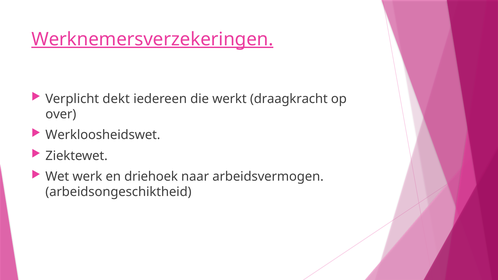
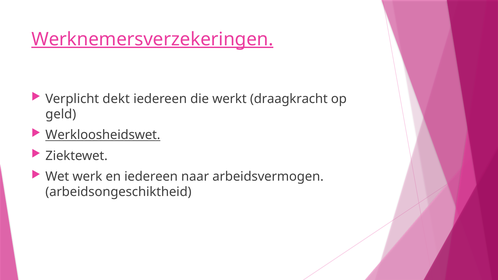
over: over -> geld (61, 114)
Werkloosheidswet underline: none -> present (103, 135)
en driehoek: driehoek -> iedereen (151, 177)
